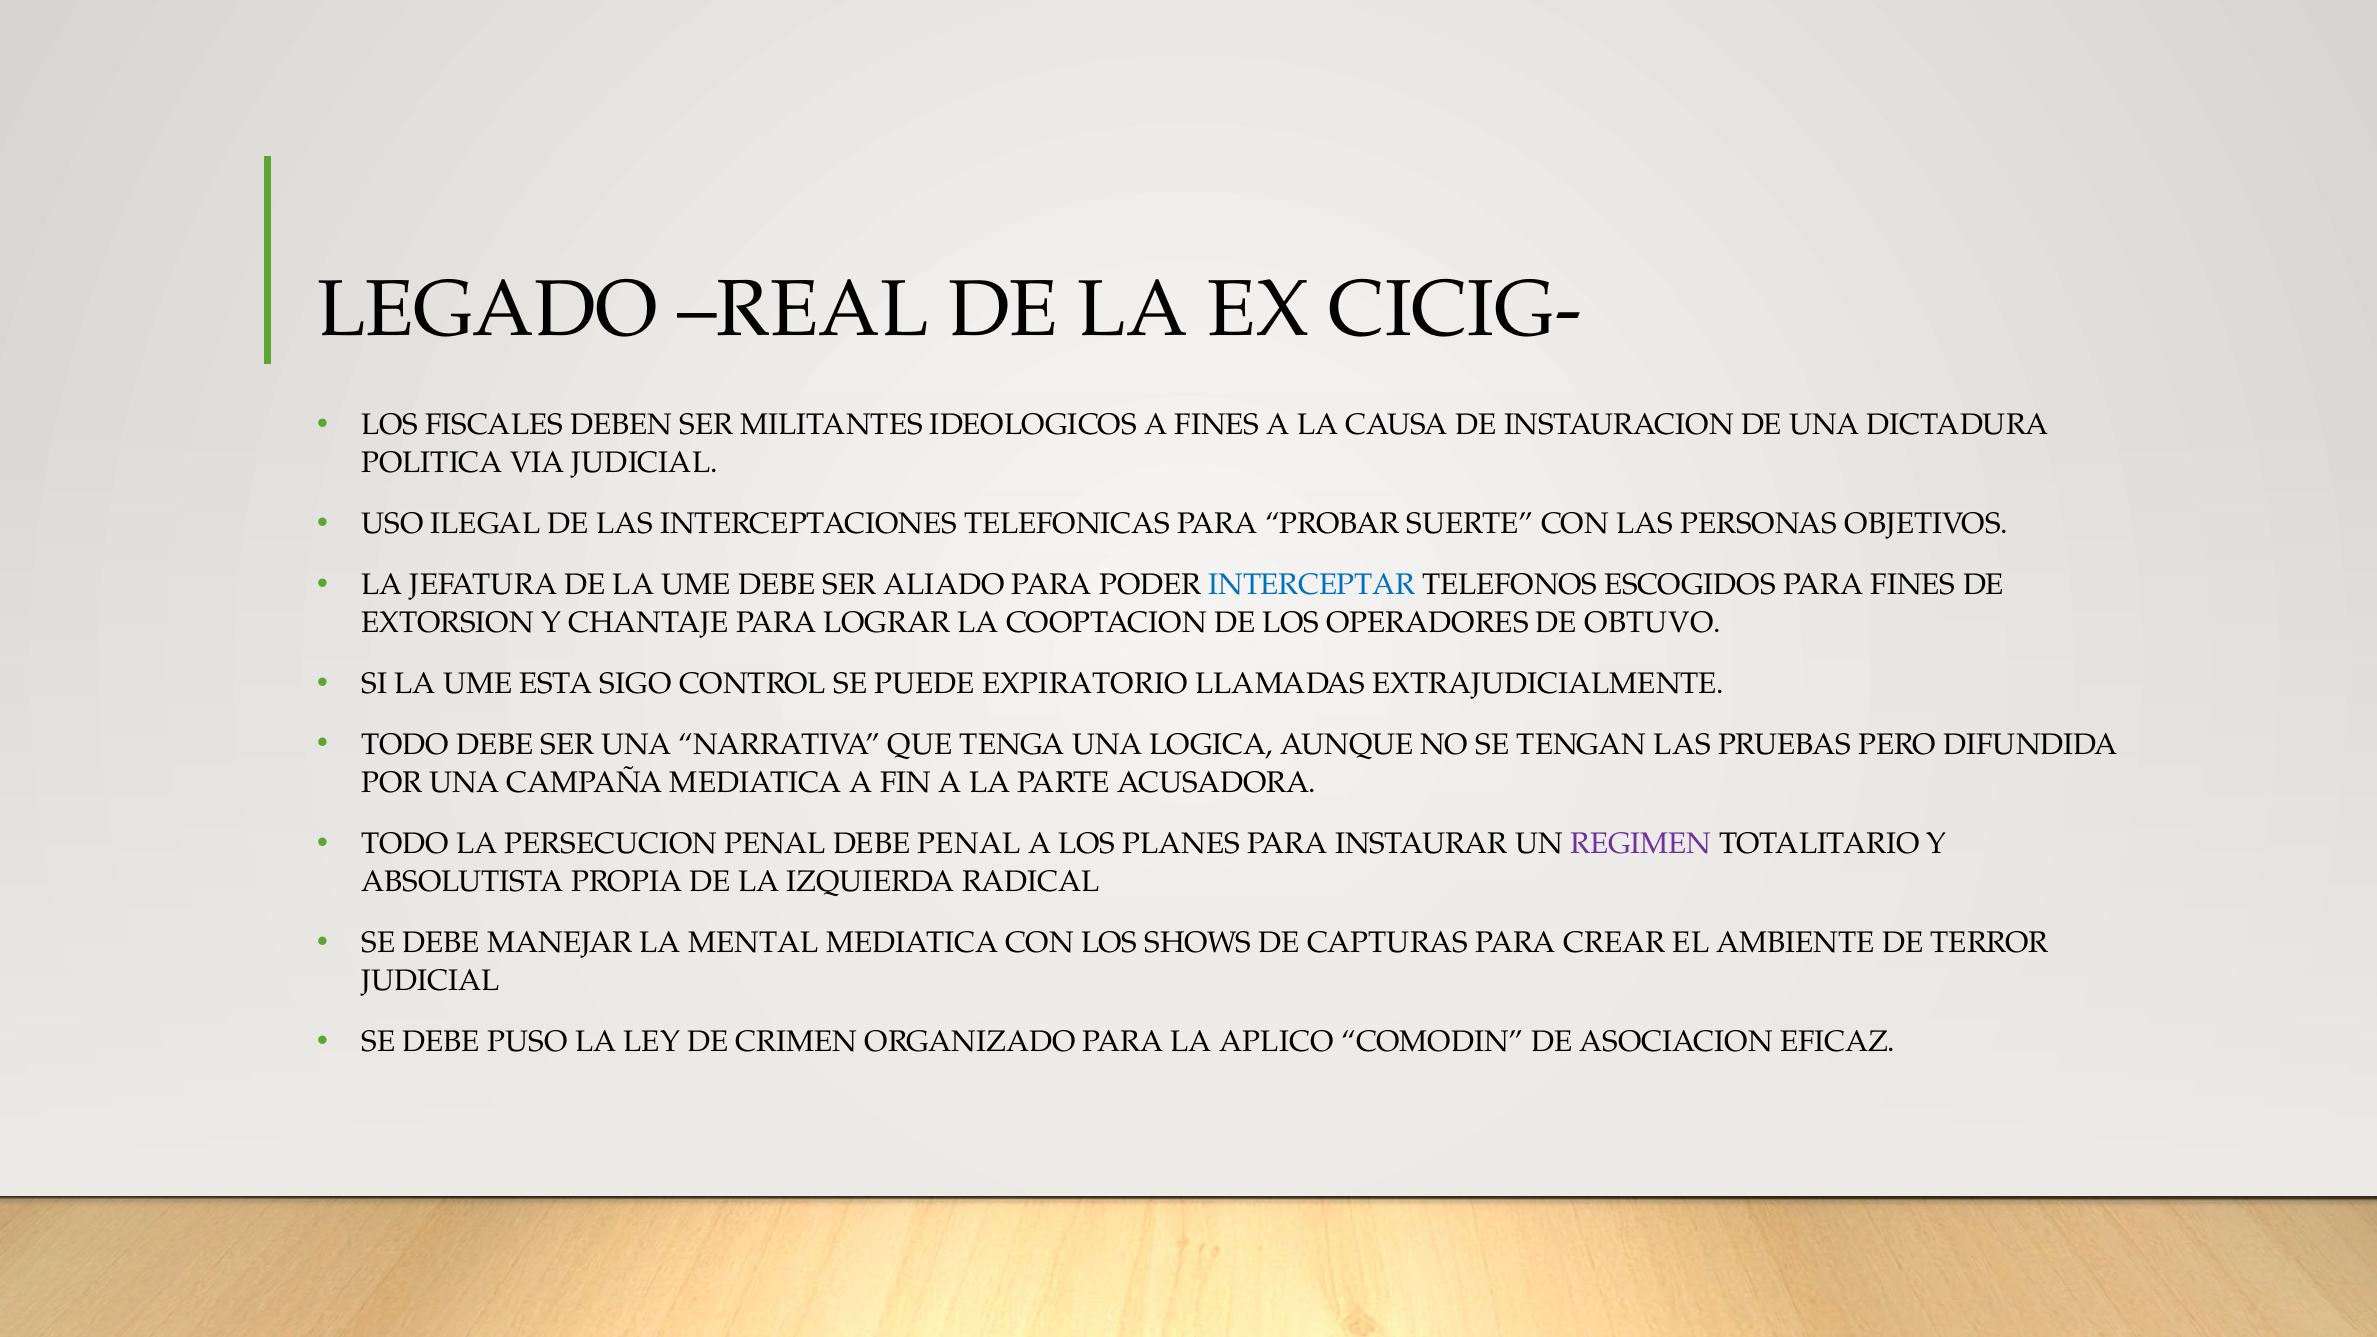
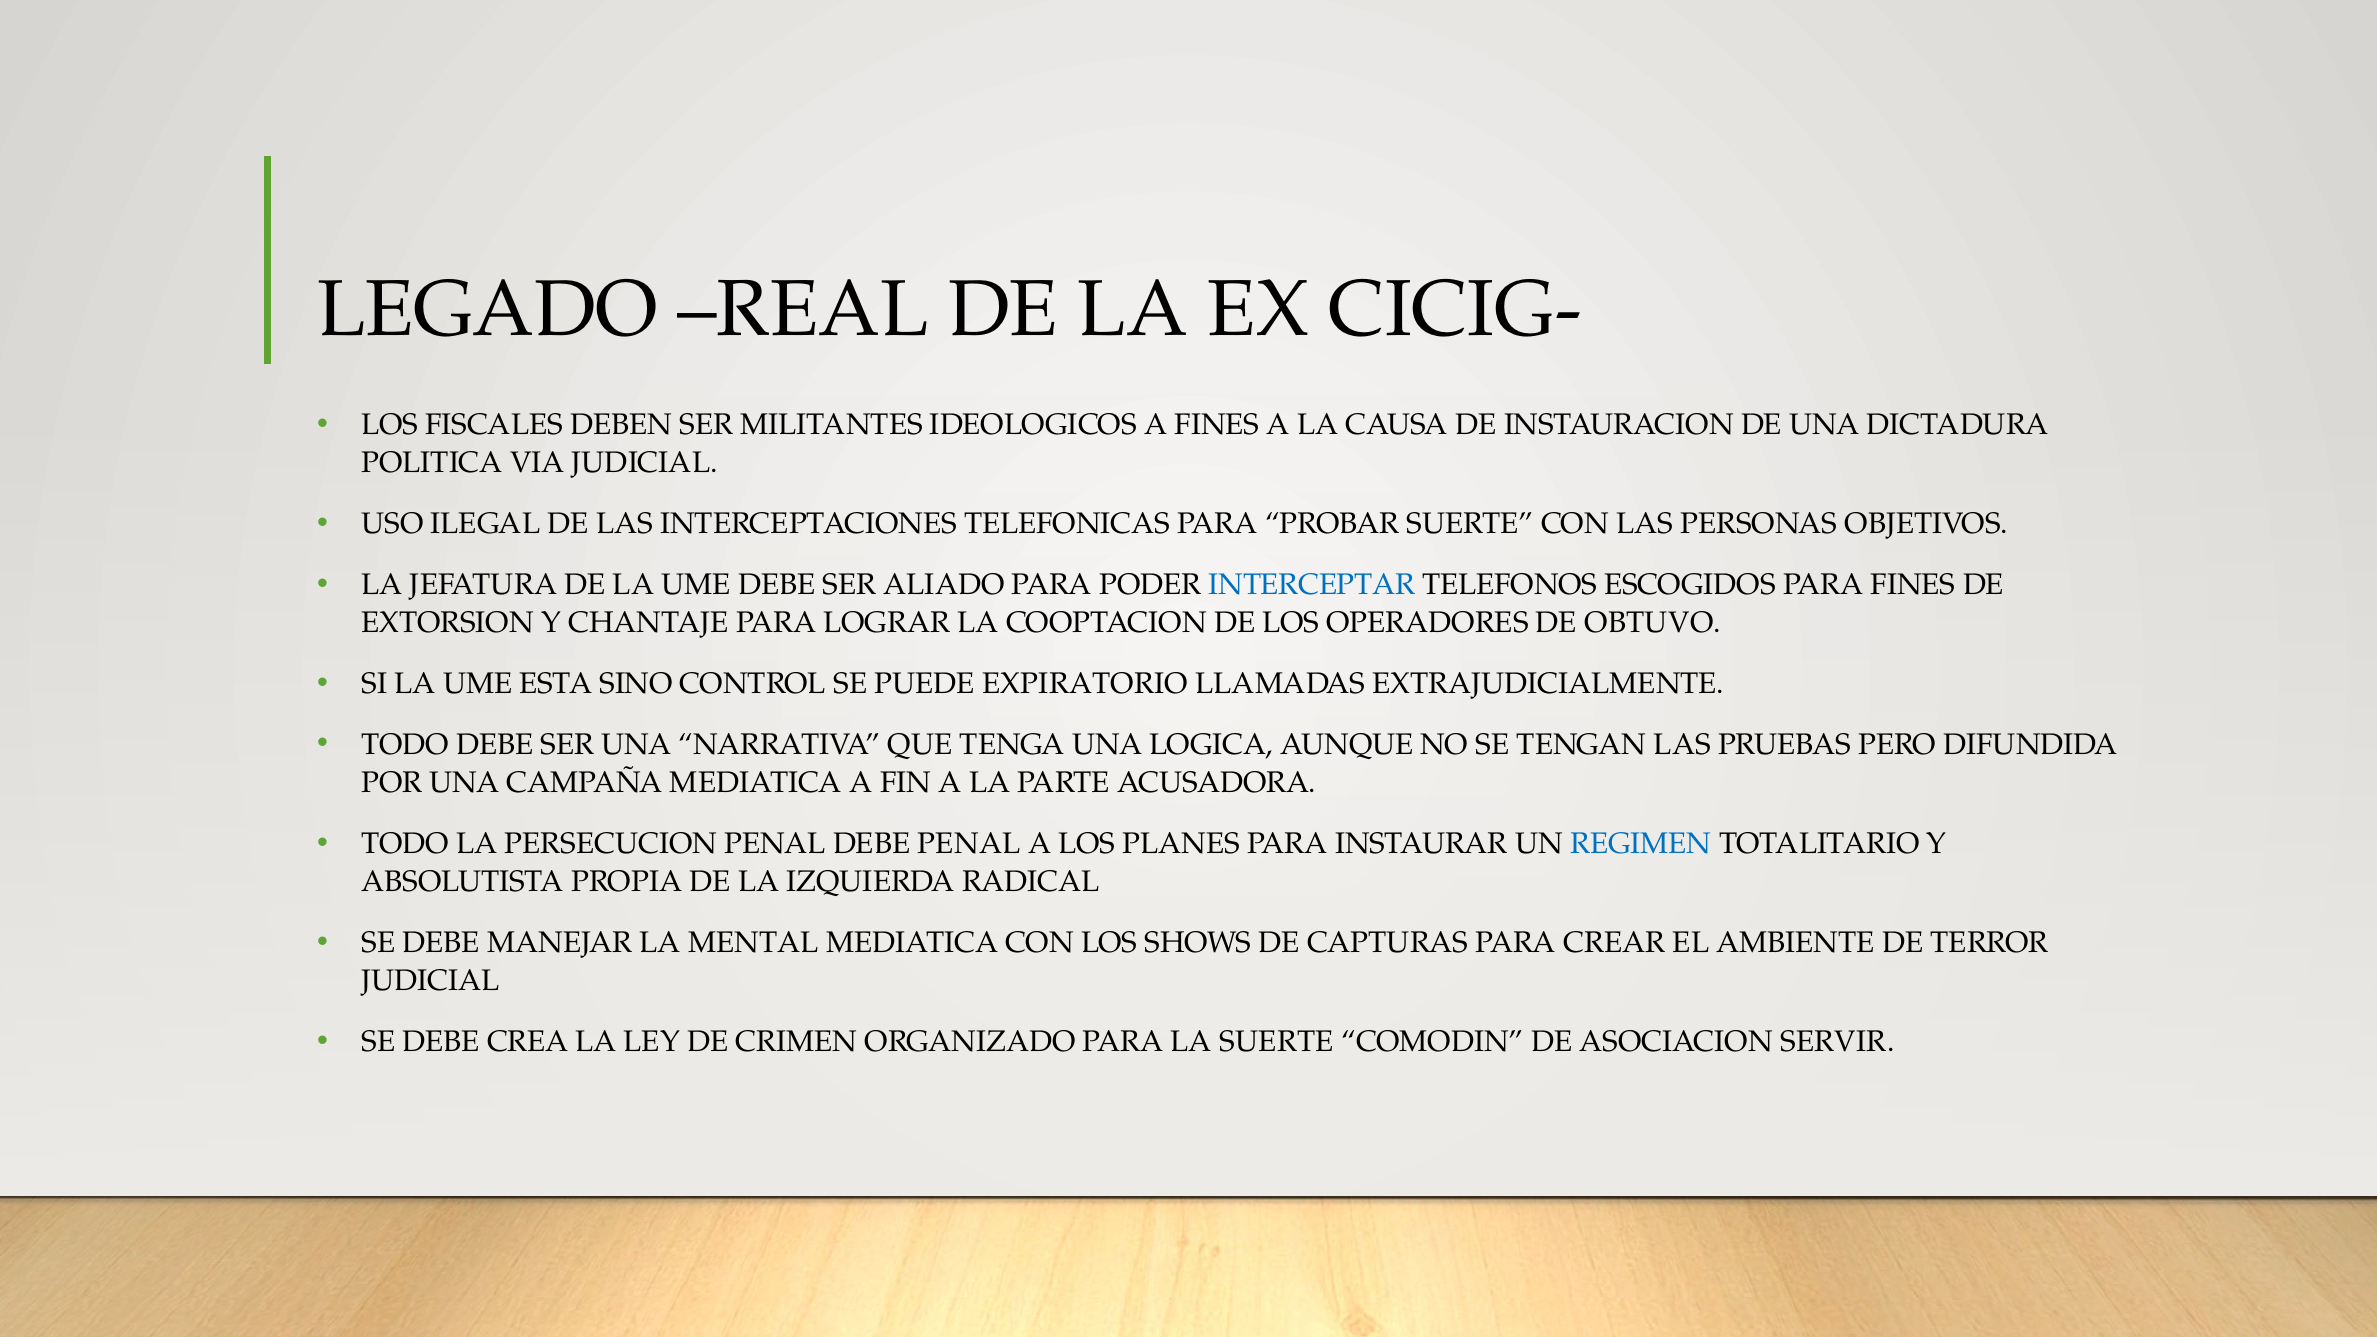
SIGO: SIGO -> SINO (636, 684)
REGIMEN colour: purple -> blue (1641, 844)
PUSO: PUSO -> CREA (528, 1042)
LA APLICO: APLICO -> SUERTE (1277, 1042)
EFICAZ: EFICAZ -> SERVIR (1837, 1042)
